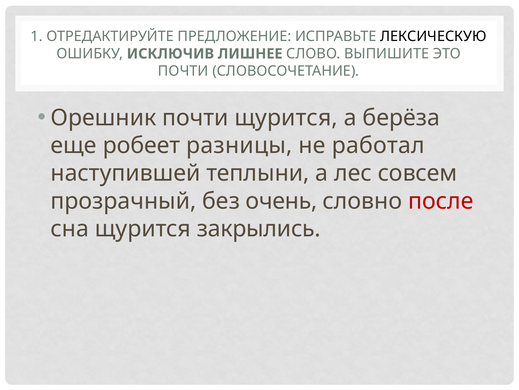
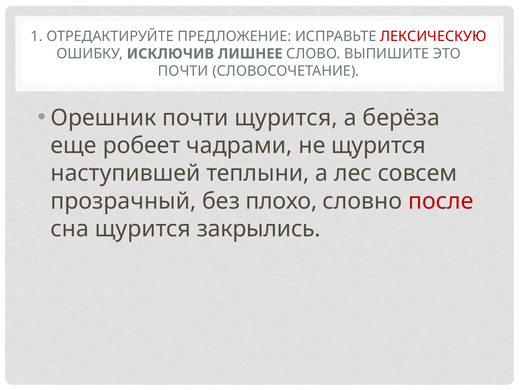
ЛЕКСИЧЕСКУЮ colour: black -> red (433, 36)
разницы: разницы -> чадрами (239, 145)
не работал: работал -> щурится (379, 145)
очень: очень -> плохо (281, 201)
